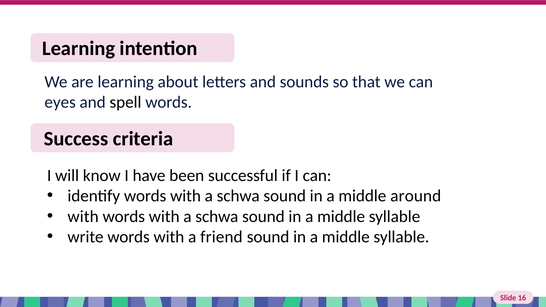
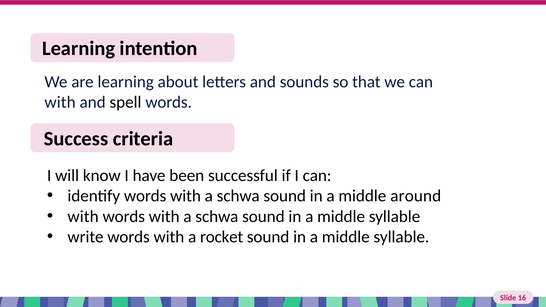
eyes: eyes -> with (60, 102)
friend: friend -> rocket (222, 237)
